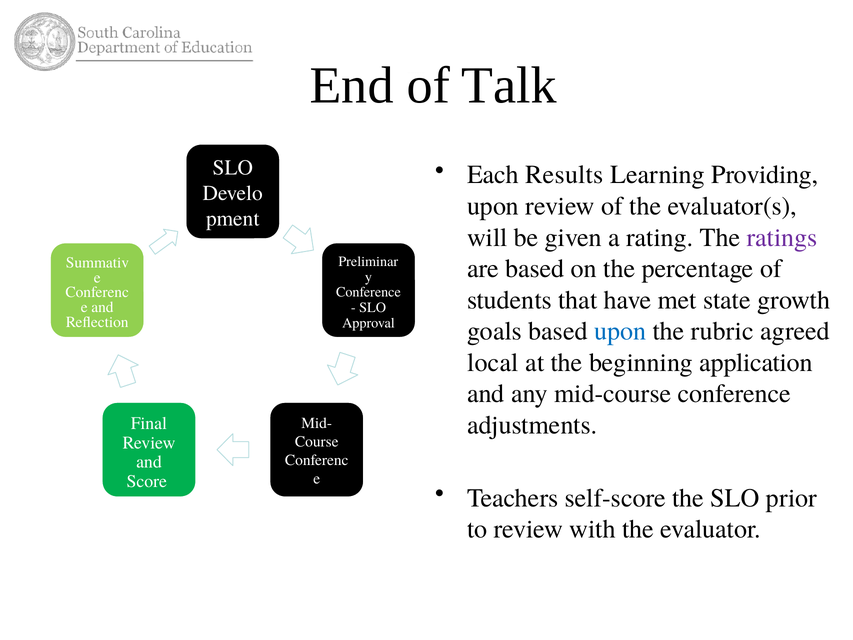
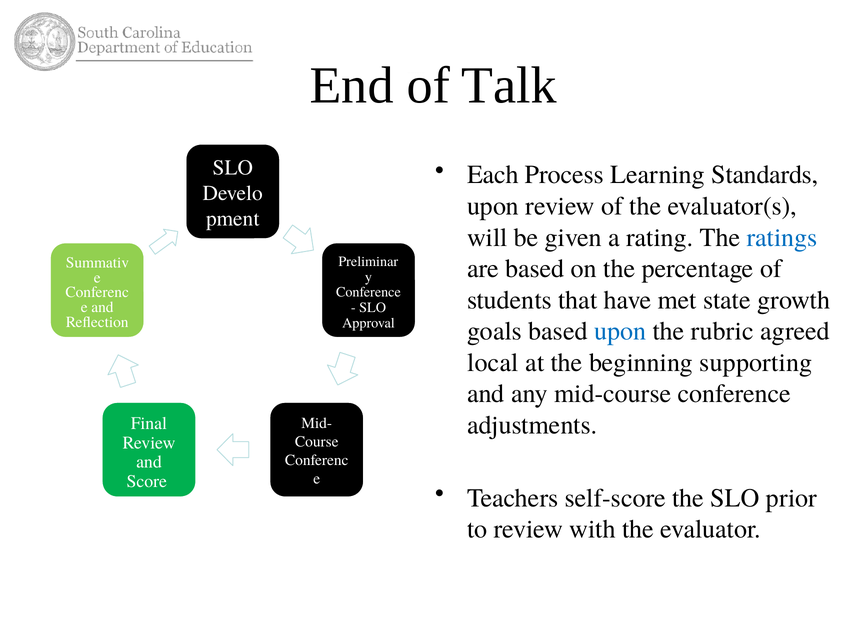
Results: Results -> Process (565, 175)
Providing: Providing -> Standards (765, 175)
ratings colour: purple -> blue (782, 237)
application: application -> supporting (756, 362)
